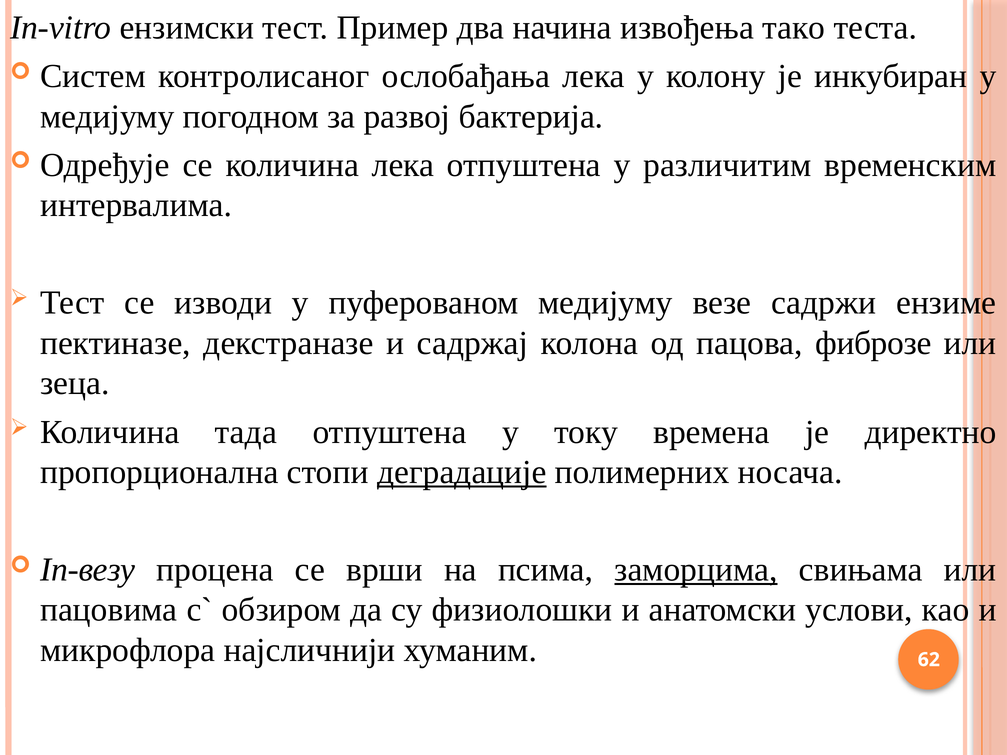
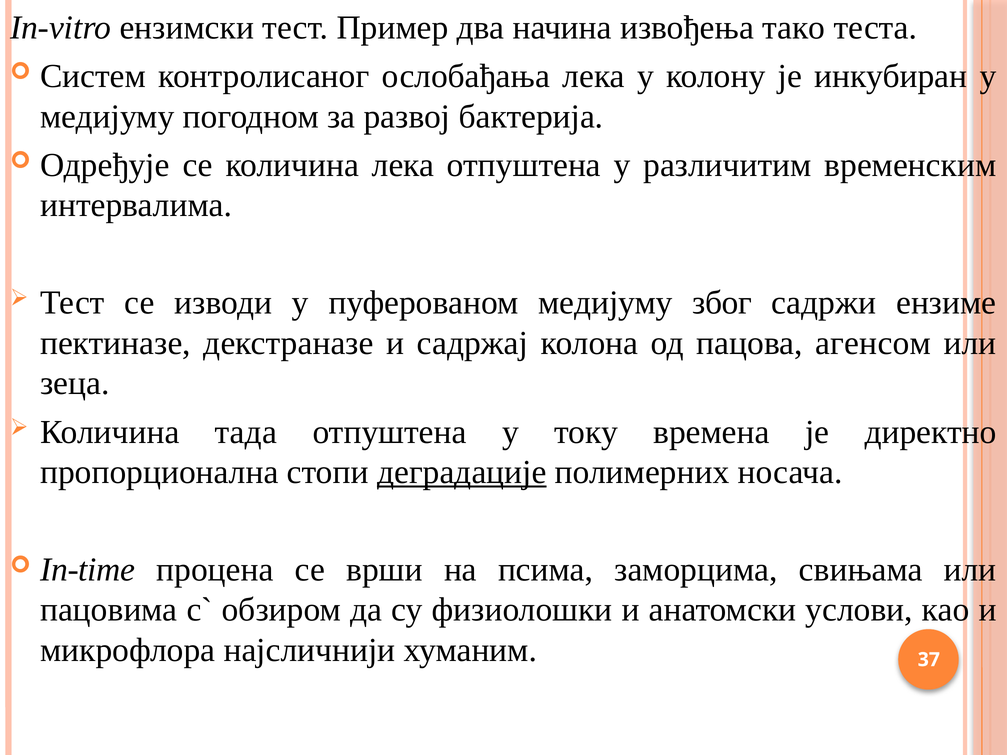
везе: везе -> због (722, 303)
фиброзе: фиброзе -> агенсом (873, 343)
In-везу: In-везу -> In-time (88, 570)
заморцима underline: present -> none (696, 570)
62: 62 -> 37 (929, 660)
